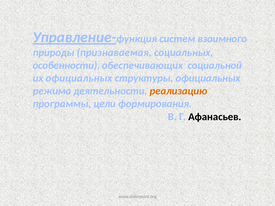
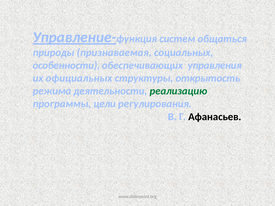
взаимного: взаимного -> общаться (222, 39)
социальной: социальной -> управления (215, 65)
структуры официальных: официальных -> открытость (208, 78)
реализацию colour: orange -> green (178, 91)
формирования: формирования -> регулирования (155, 104)
